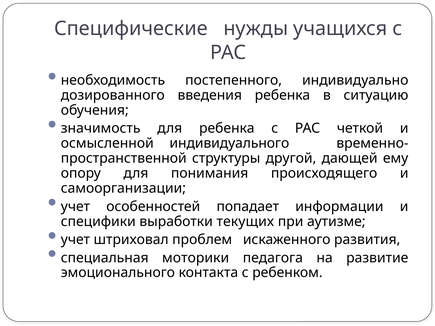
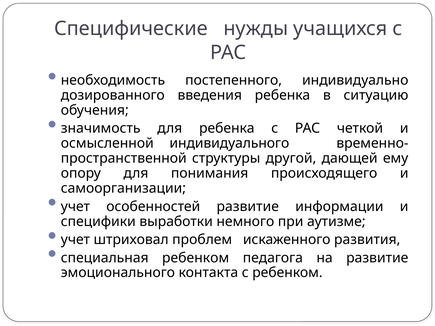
особенностей попадает: попадает -> развитие (248, 207)
текущих: текущих -> немного (245, 222)
специальная моторики: моторики -> ребенком (196, 258)
